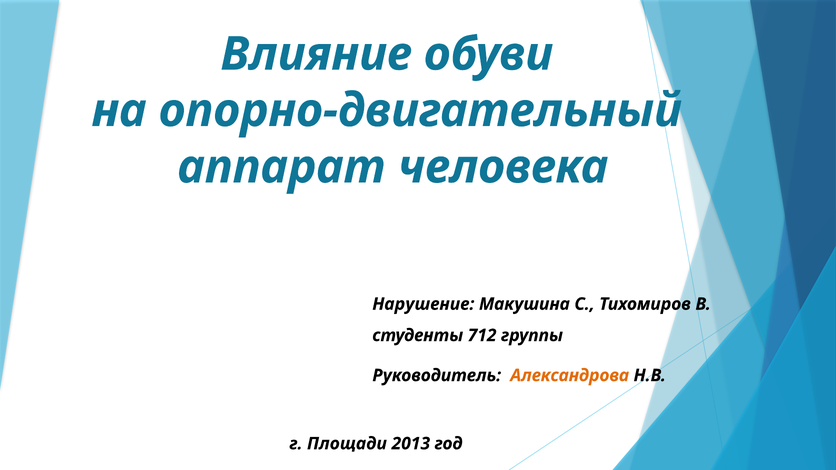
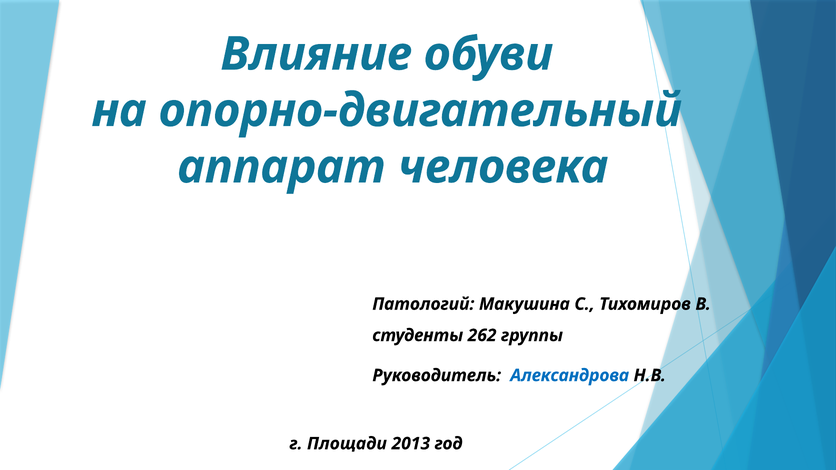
Нарушение: Нарушение -> Патологий (423, 304)
712: 712 -> 262 (482, 336)
Александрова colour: orange -> blue (570, 376)
